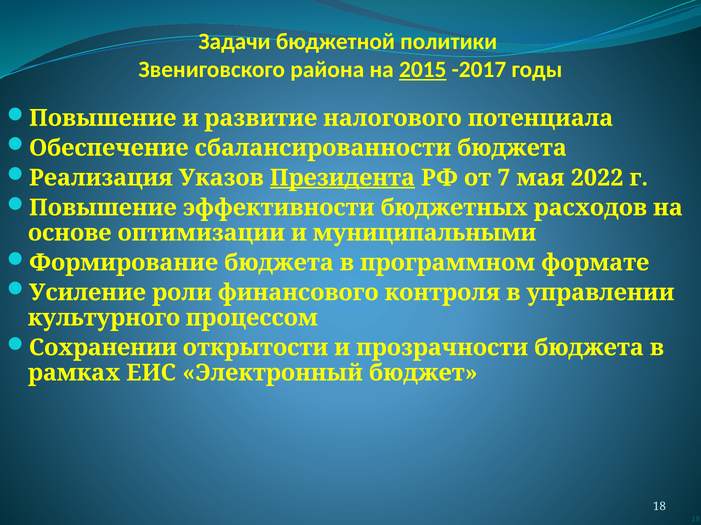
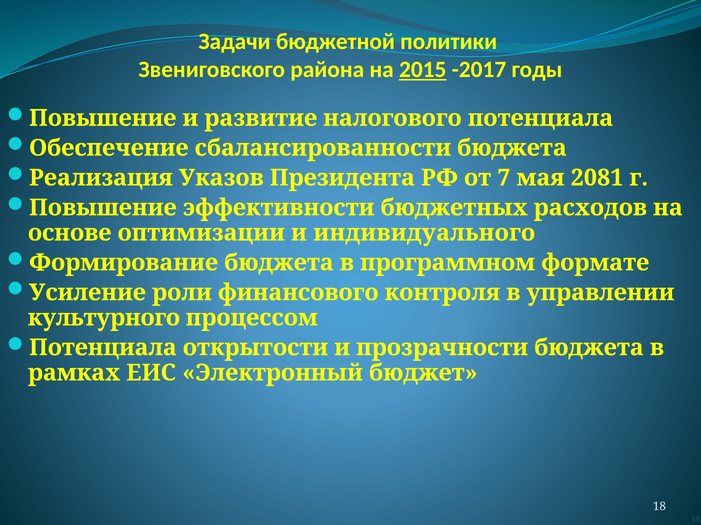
Президента underline: present -> none (342, 178)
2022: 2022 -> 2081 (597, 178)
муниципальными: муниципальными -> индивидуального (424, 233)
Сохранении: Сохранении -> Потенциала (103, 348)
